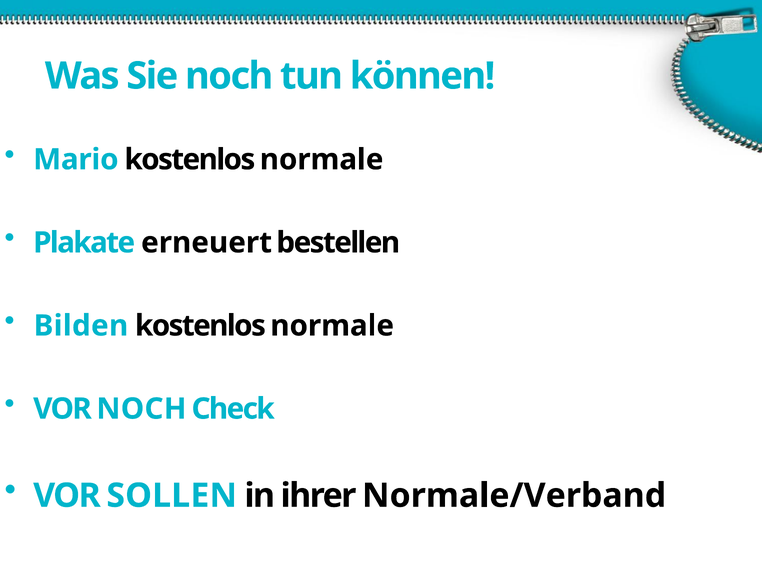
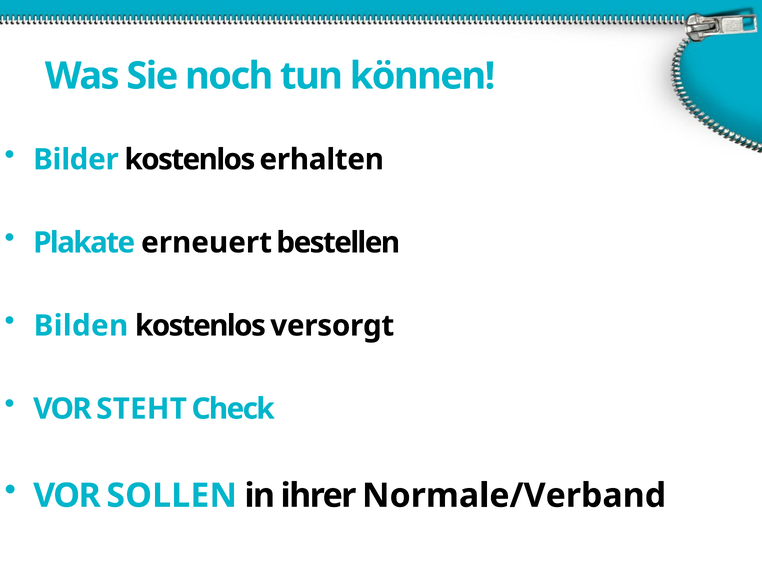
Mario: Mario -> Bilder (76, 159)
normale: normale -> erhalten (322, 159)
normale: normale -> versorgt (332, 325)
VOR NOCH: NOCH -> STEHT (141, 409)
